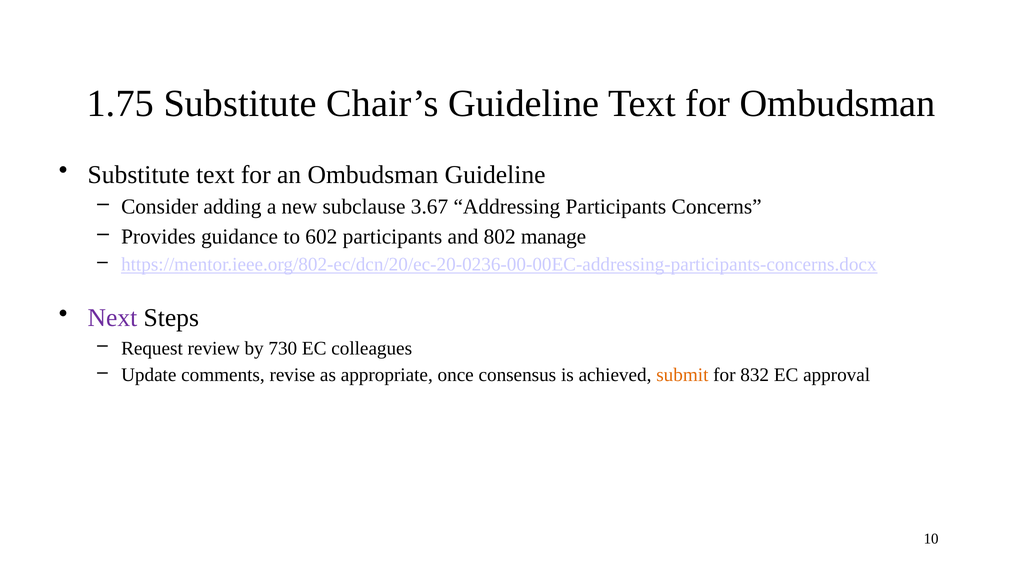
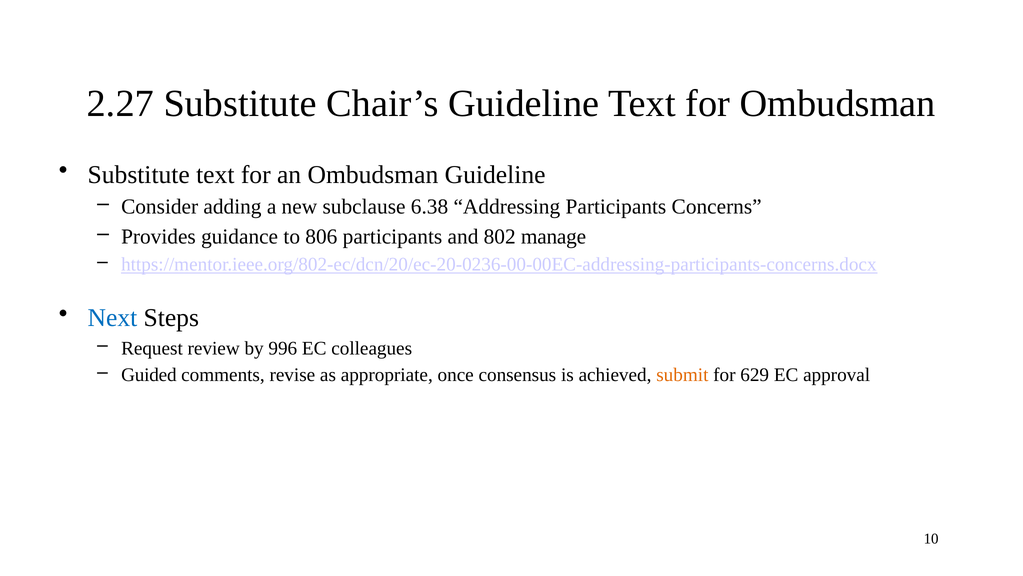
1.75: 1.75 -> 2.27 (120, 103)
3.67: 3.67 -> 6.38 (430, 207)
602: 602 -> 806 (321, 236)
Next colour: purple -> blue (112, 318)
730: 730 -> 996 (283, 348)
Update: Update -> Guided (149, 375)
832: 832 -> 629 (755, 375)
